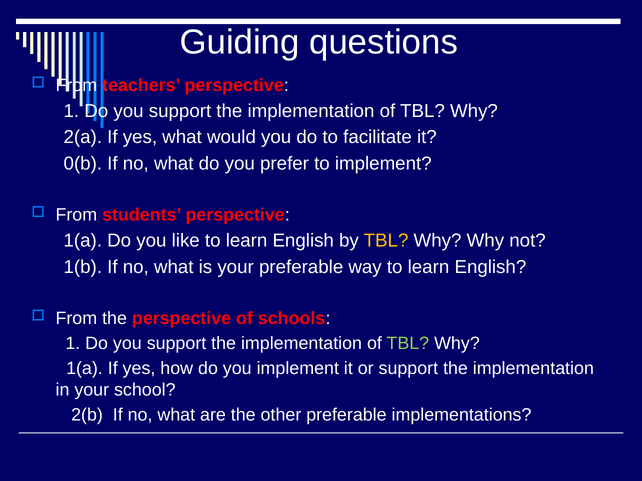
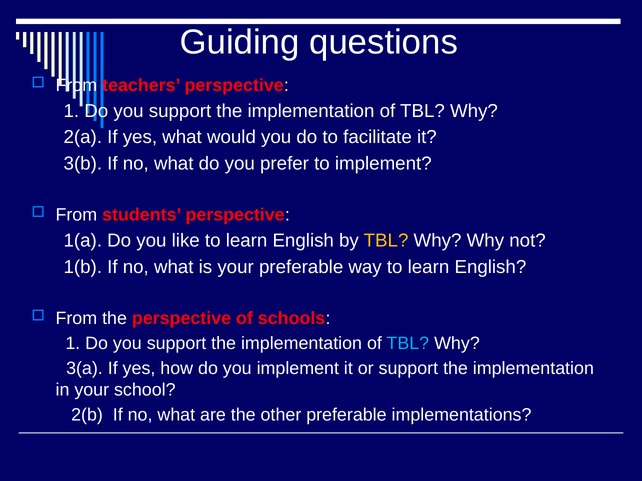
0(b: 0(b -> 3(b (83, 164)
TBL colour: light green -> light blue (408, 344)
1(a: 1(a -> 3(a (84, 369)
